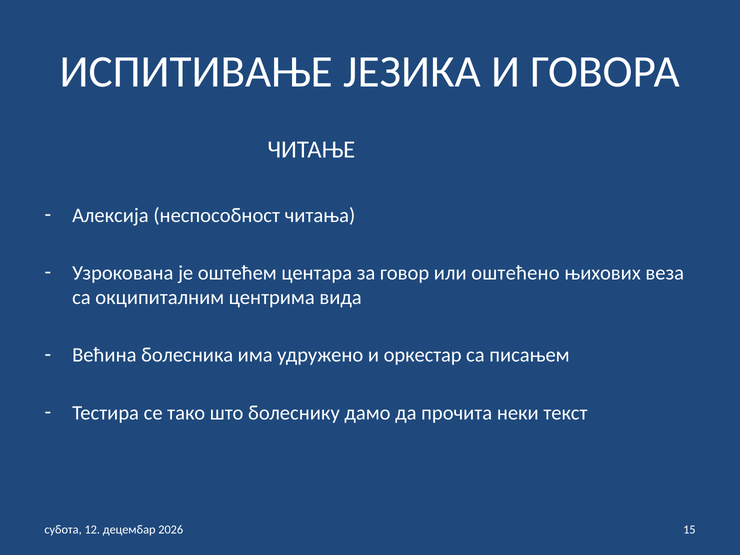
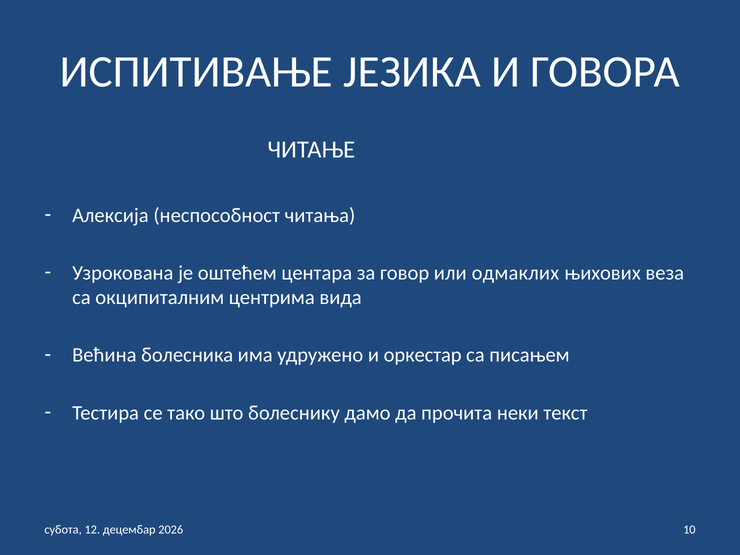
оштећено: оштећено -> одмаклих (515, 273)
15: 15 -> 10 (689, 530)
